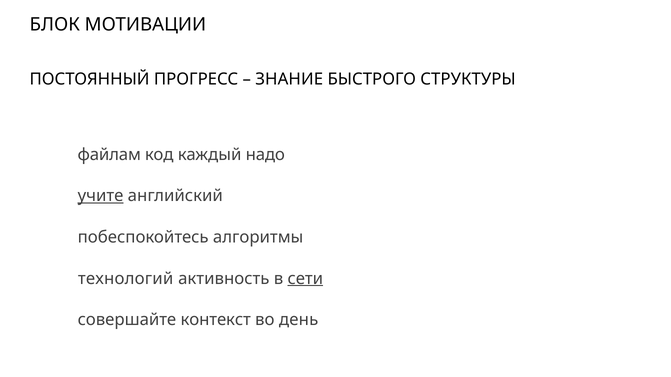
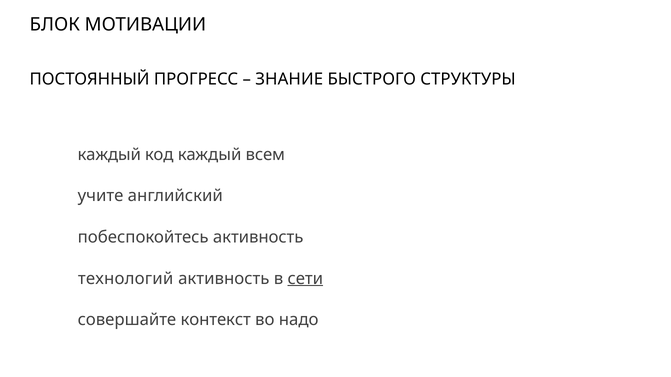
файлам: файлам -> каждый (109, 155)
надо: надо -> всем (265, 155)
учите underline: present -> none (101, 196)
побеспокойтесь алгоритмы: алгоритмы -> активность (258, 238)
день: день -> надо (299, 320)
